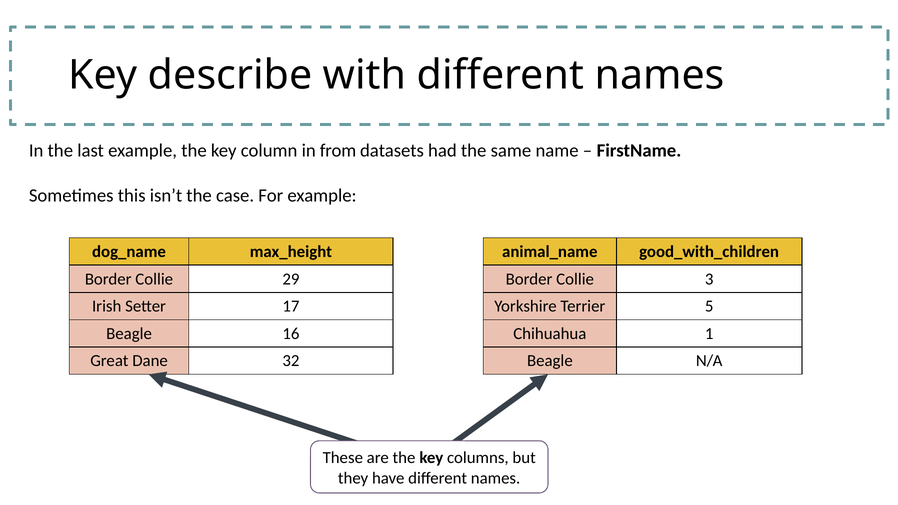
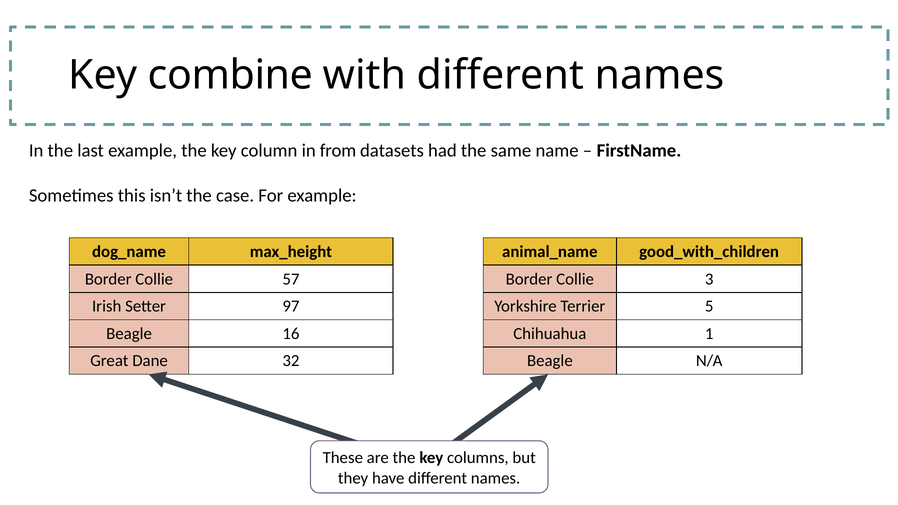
describe: describe -> combine (230, 75)
29: 29 -> 57 (291, 279)
17: 17 -> 97 (291, 306)
